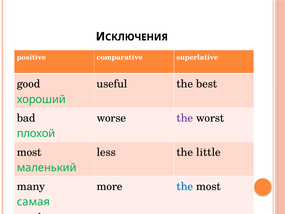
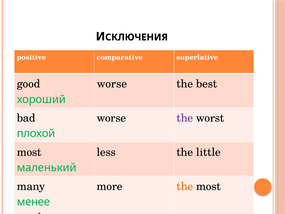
useful: useful -> worse (112, 84)
the colour: blue -> orange (185, 186)
самая: самая -> менее (33, 202)
